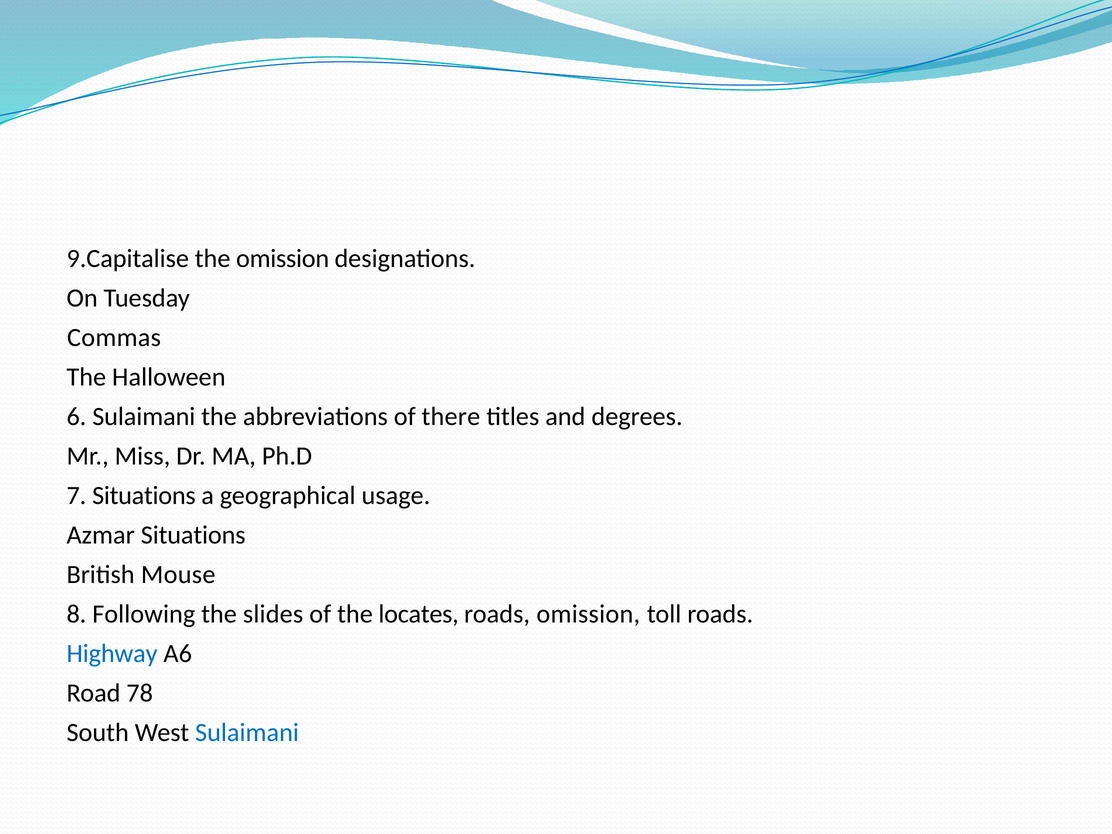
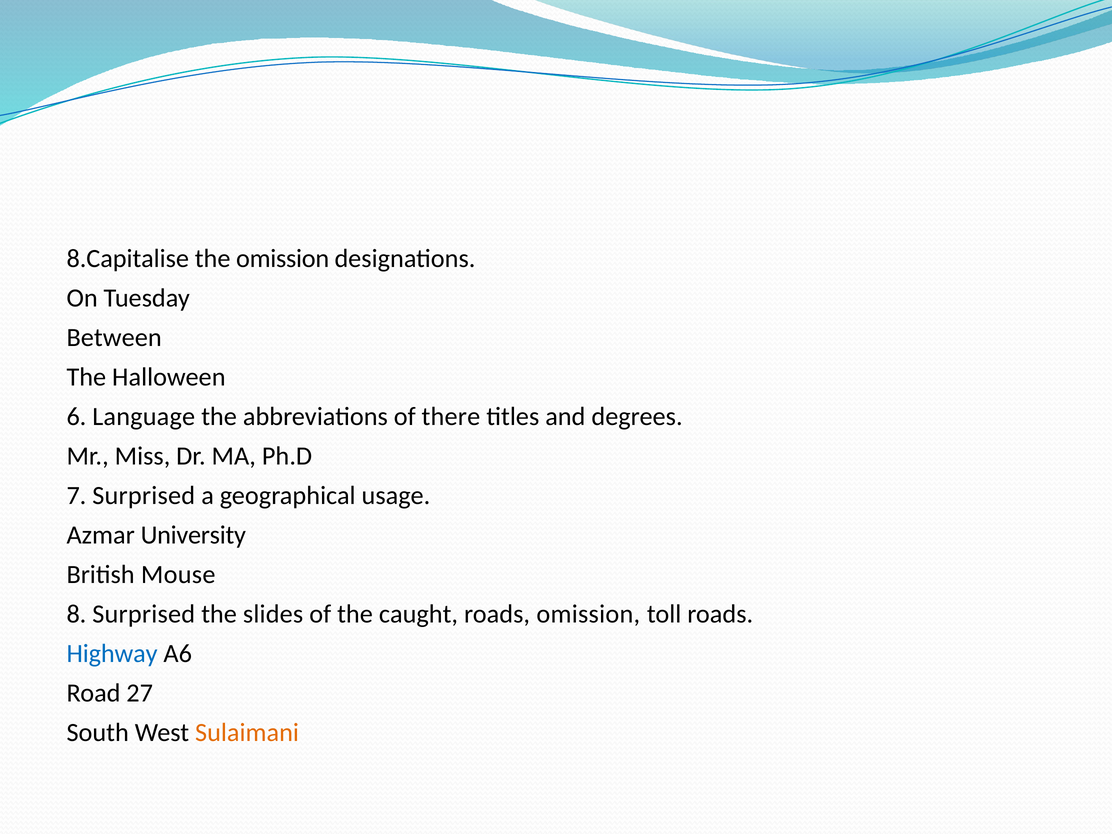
9.Capitalise: 9.Capitalise -> 8.Capitalise (128, 258)
Commas: Commas -> Between (114, 337)
6 Sulaimani: Sulaimani -> Language (144, 417)
7 Situations: Situations -> Surprised (144, 496)
Azmar Situations: Situations -> University (193, 535)
8 Following: Following -> Surprised (144, 614)
locates: locates -> caught (418, 614)
78: 78 -> 27 (140, 693)
Sulaimani colour: blue -> orange (247, 733)
